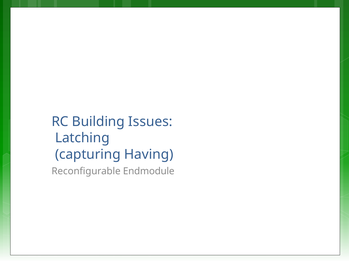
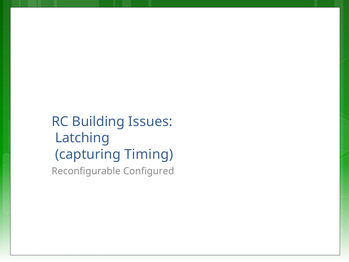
Having: Having -> Timing (149, 154)
Endmodule: Endmodule -> Configured (149, 171)
